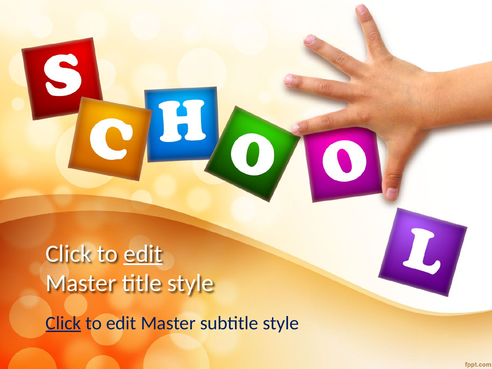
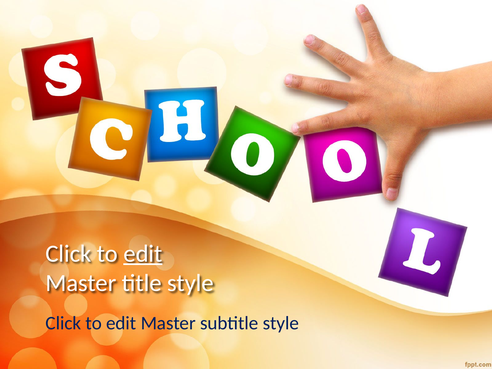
Click underline: present -> none (63, 323)
